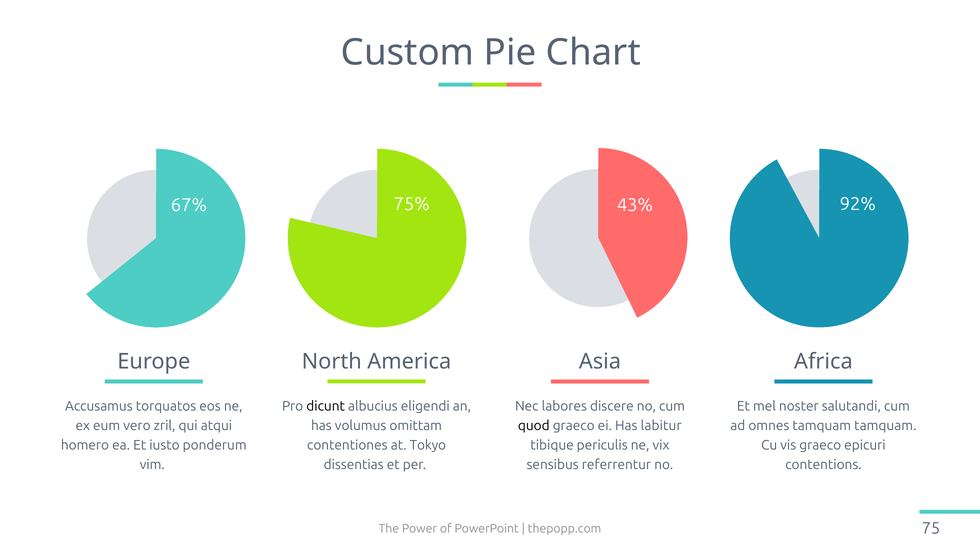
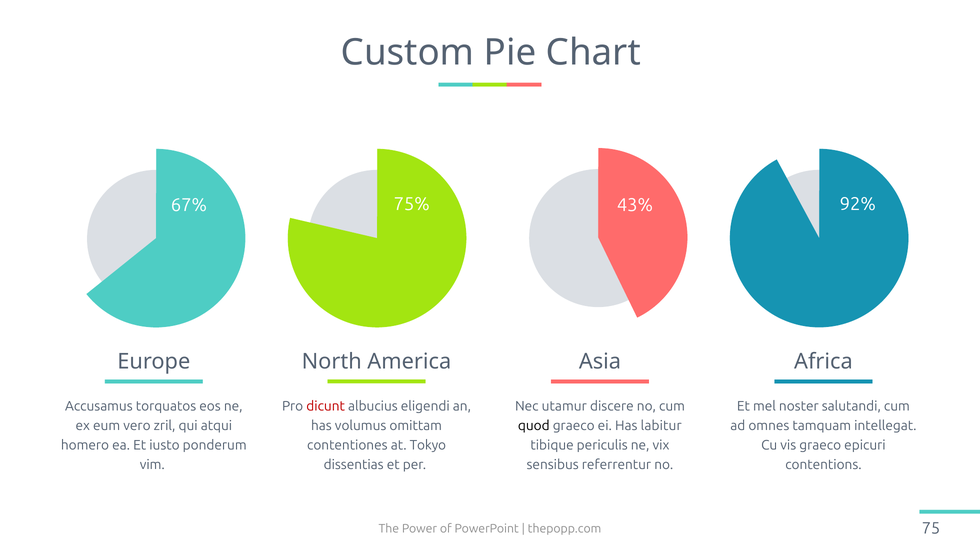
dicunt colour: black -> red (326, 406)
labores: labores -> utamur (564, 406)
tamquam tamquam: tamquam -> intellegat (885, 426)
